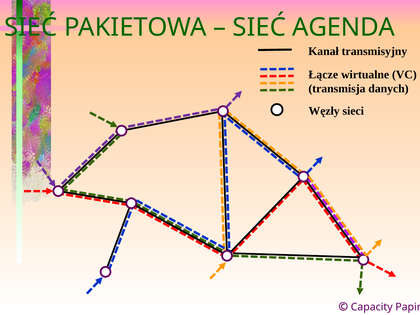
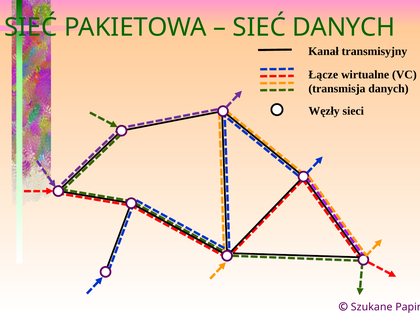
SIEĆ AGENDA: AGENDA -> DANYCH (344, 27)
Capacity: Capacity -> Szukane (372, 307)
